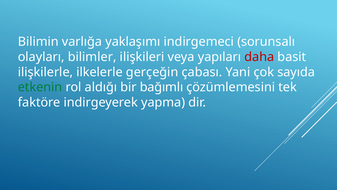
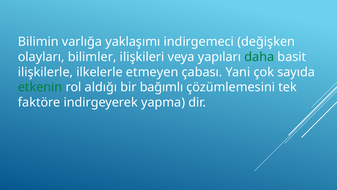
sorunsalı: sorunsalı -> değişken (266, 42)
daha colour: red -> green (259, 57)
gerçeğin: gerçeğin -> etmeyen (152, 72)
